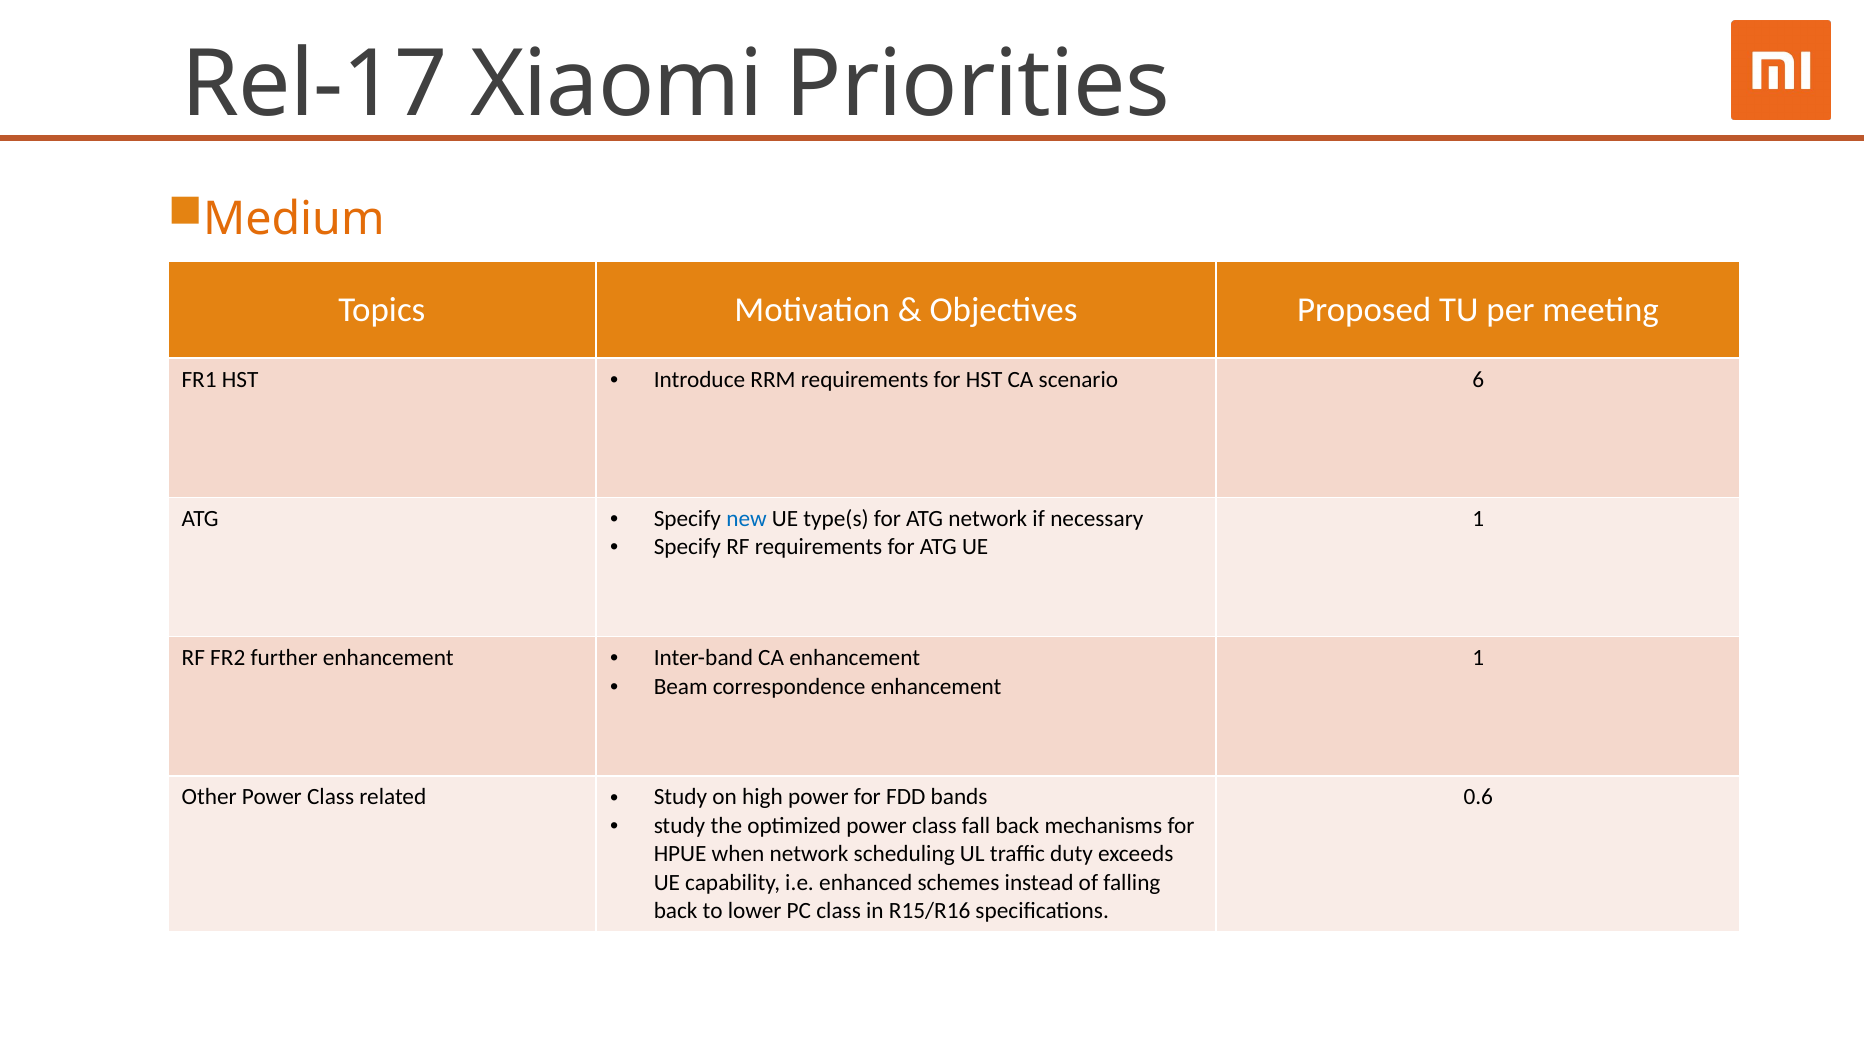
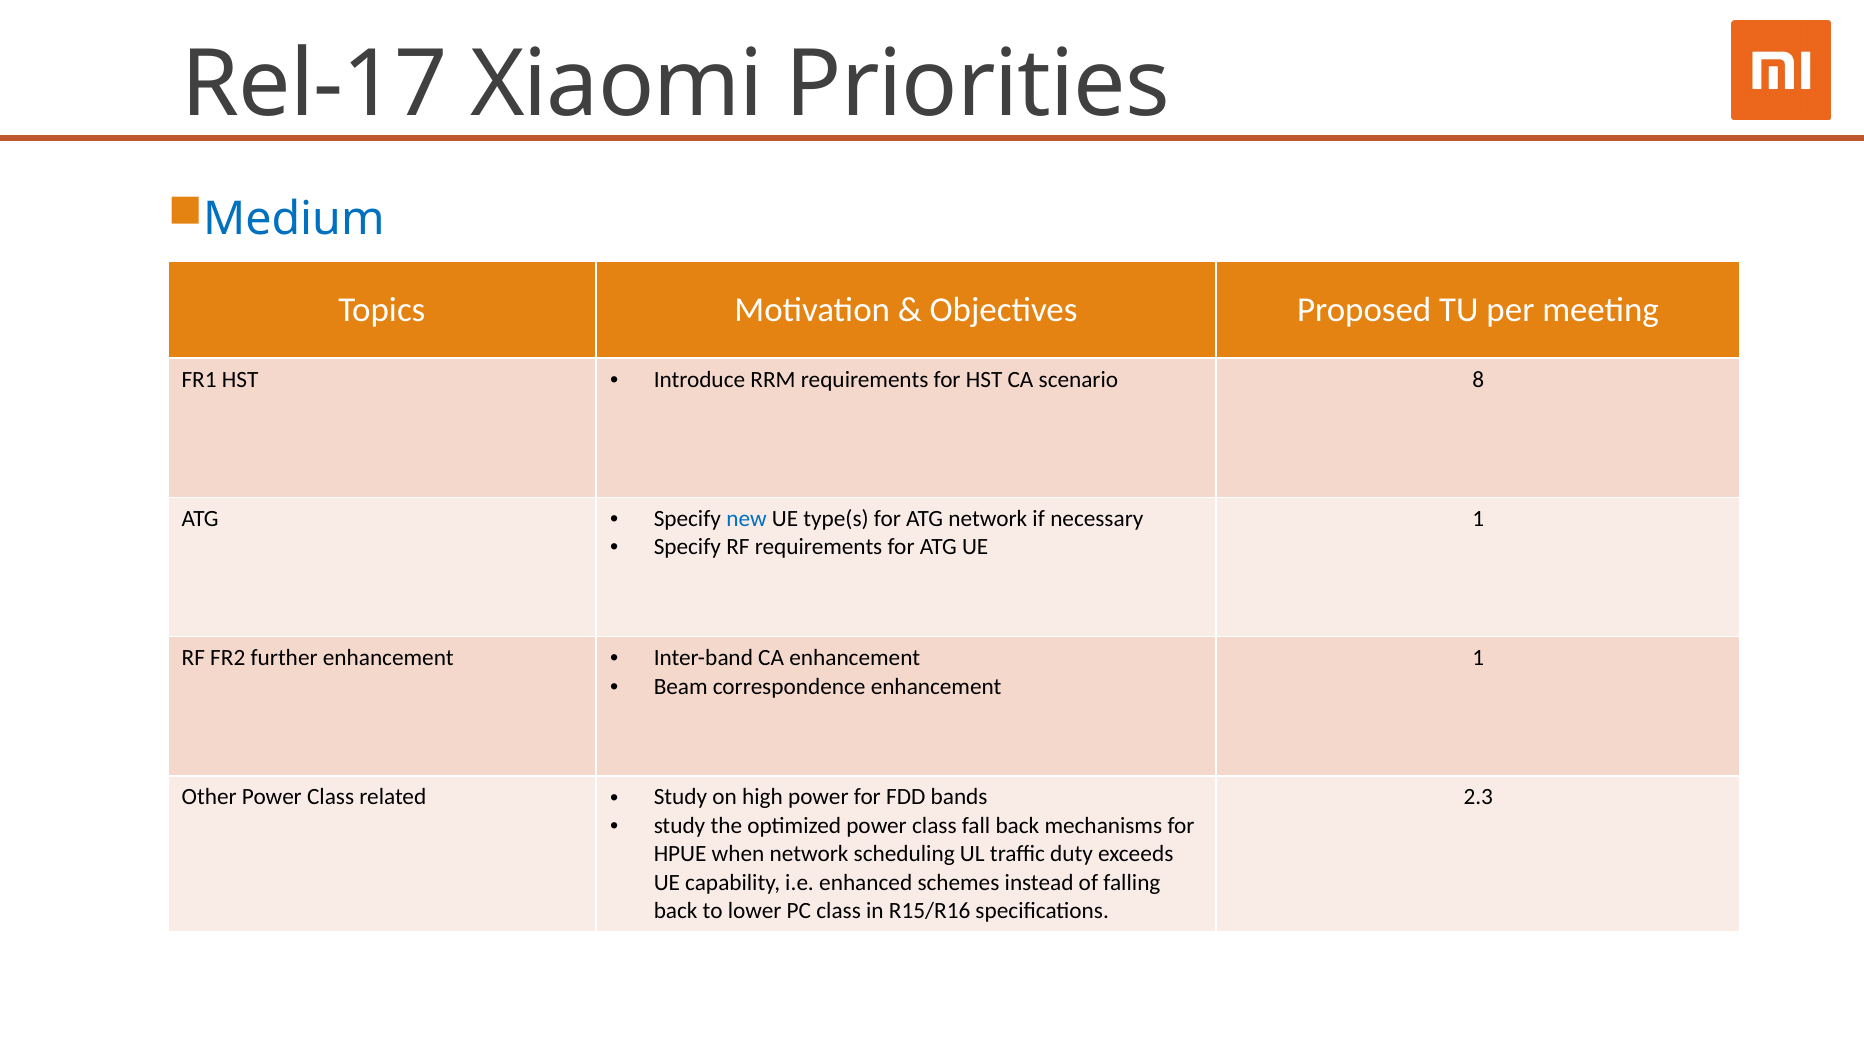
Medium colour: orange -> blue (294, 219)
6: 6 -> 8 (1478, 380)
0.6: 0.6 -> 2.3 (1478, 798)
